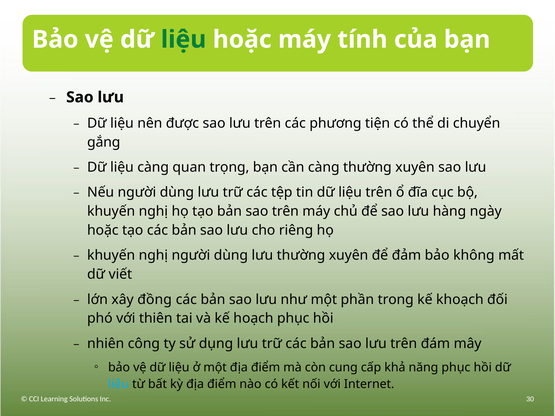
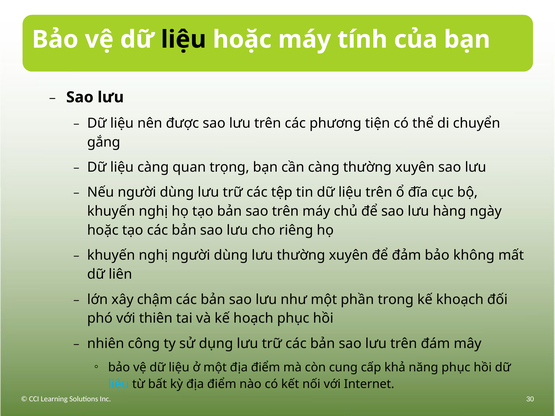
liệu colour: green -> black (184, 40)
viết: viết -> liên (120, 274)
đồng: đồng -> chậm (155, 300)
